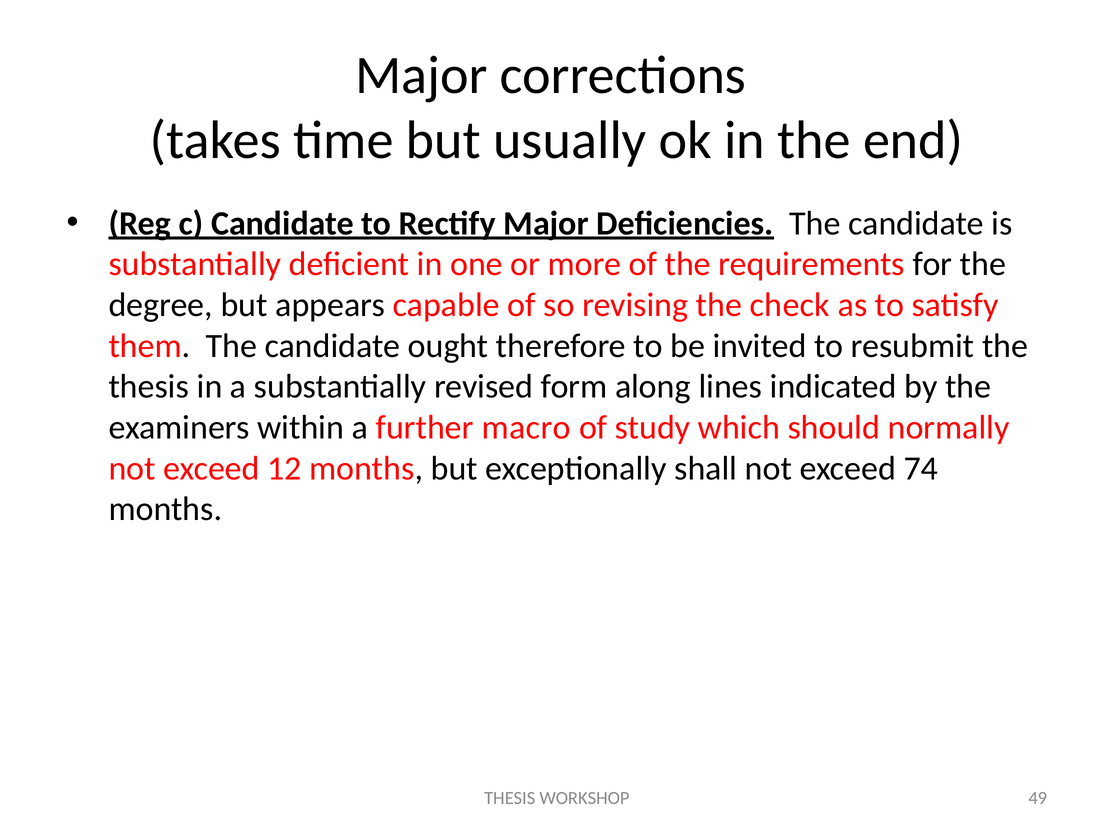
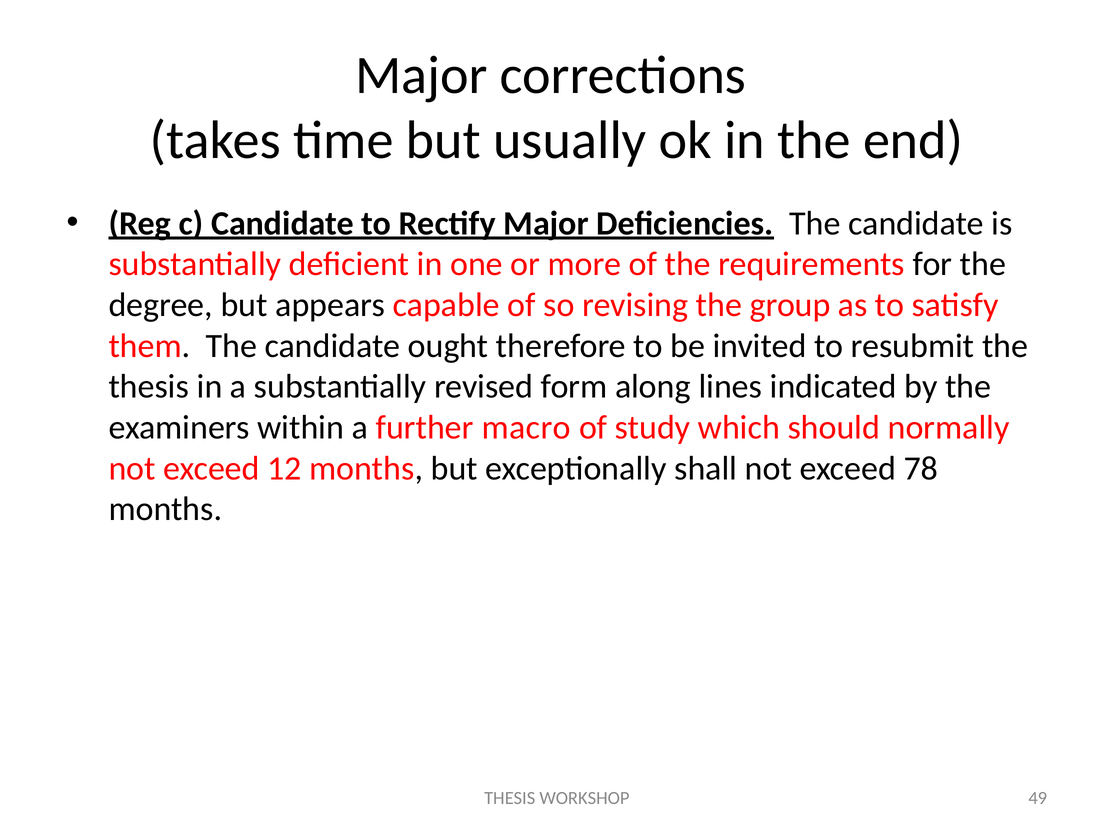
check: check -> group (790, 305)
74: 74 -> 78 (921, 468)
